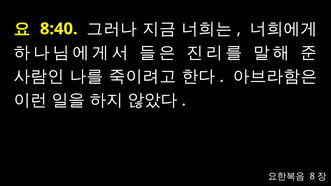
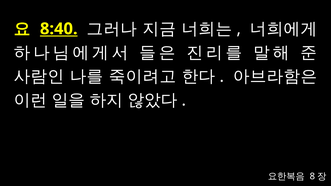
8:40 underline: none -> present (59, 29)
